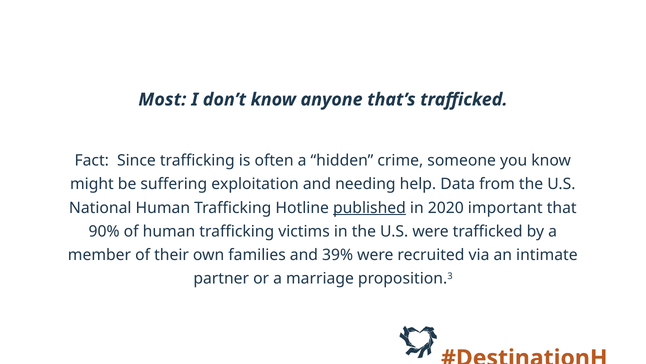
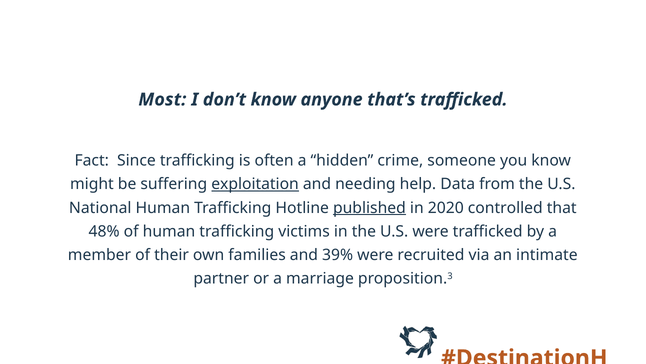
exploitation underline: none -> present (255, 184)
important: important -> controlled (505, 208)
90%: 90% -> 48% (104, 231)
